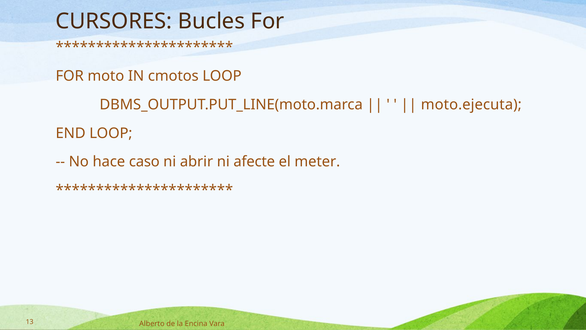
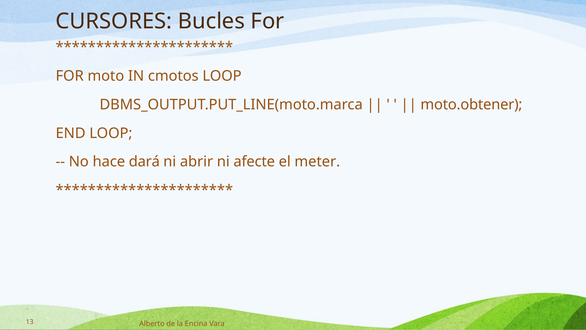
moto.ejecuta: moto.ejecuta -> moto.obtener (471, 104)
caso: caso -> dará (144, 162)
